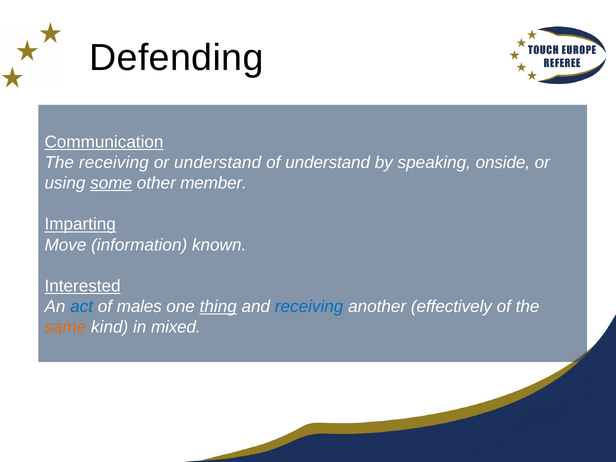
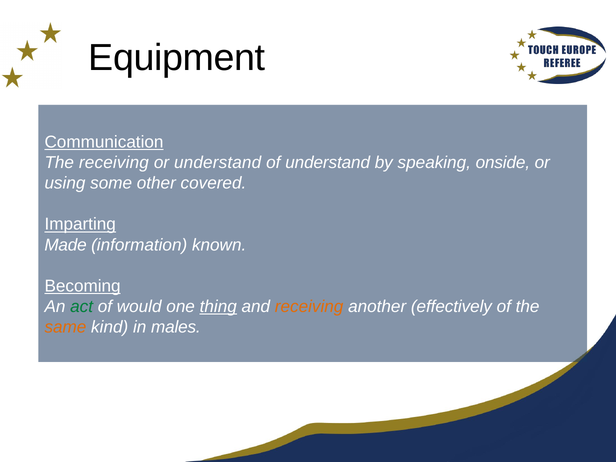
Defending: Defending -> Equipment (177, 58)
some underline: present -> none (111, 183)
member: member -> covered (213, 183)
Move: Move -> Made (66, 245)
Interested: Interested -> Becoming (83, 286)
act colour: blue -> green (82, 306)
males: males -> would (139, 306)
receiving colour: blue -> orange (309, 306)
mixed: mixed -> males (176, 327)
